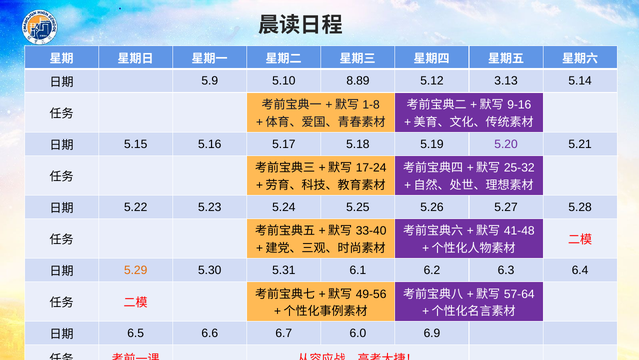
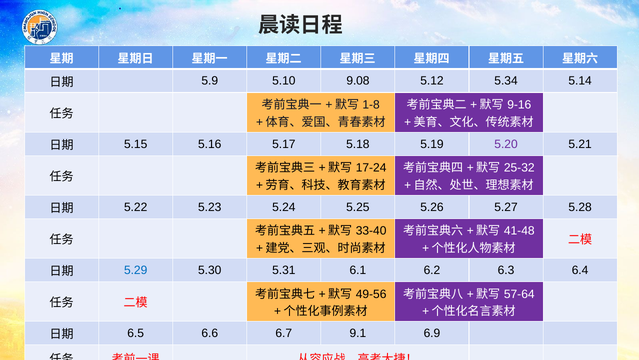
8.89: 8.89 -> 9.08 (358, 81)
3.13: 3.13 -> 5.34 (506, 81)
5.29 colour: orange -> blue (136, 270)
6.0: 6.0 -> 9.1 (358, 333)
